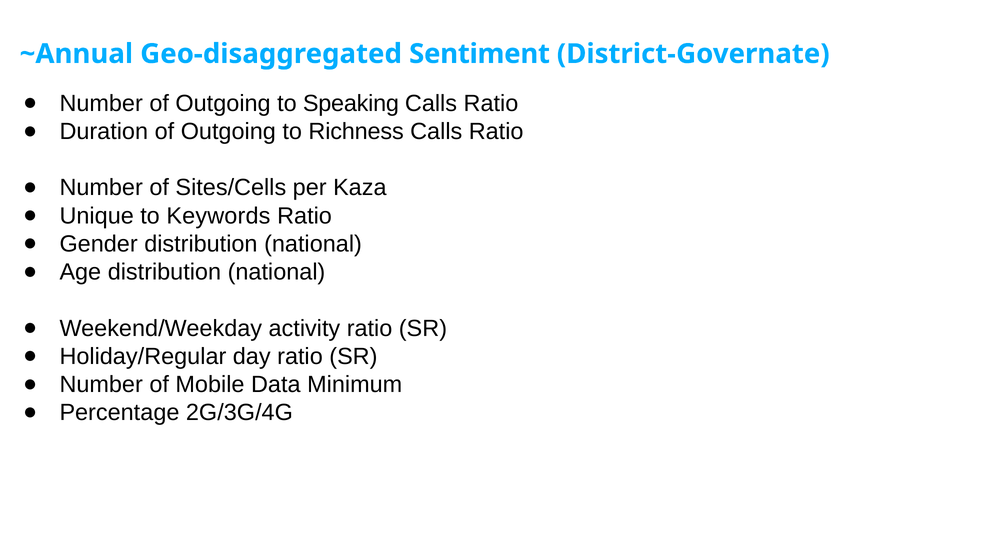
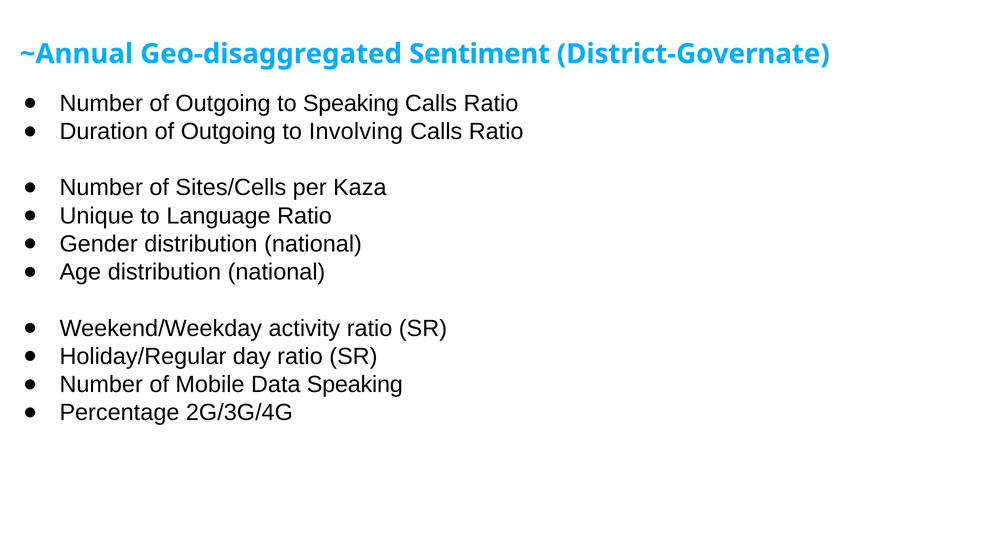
Richness: Richness -> Involving (356, 131)
Keywords: Keywords -> Language (219, 216)
Data Minimum: Minimum -> Speaking (355, 385)
